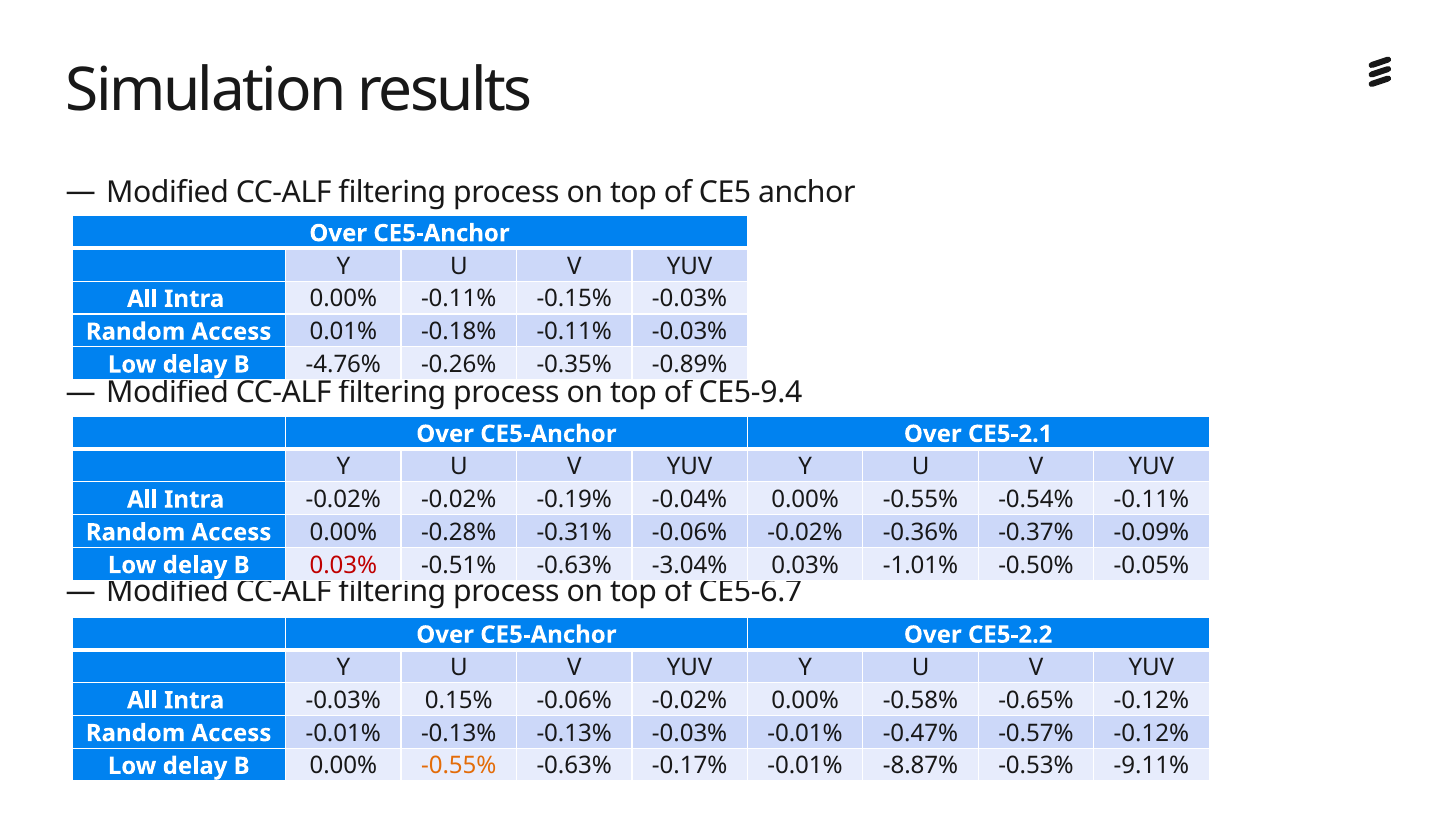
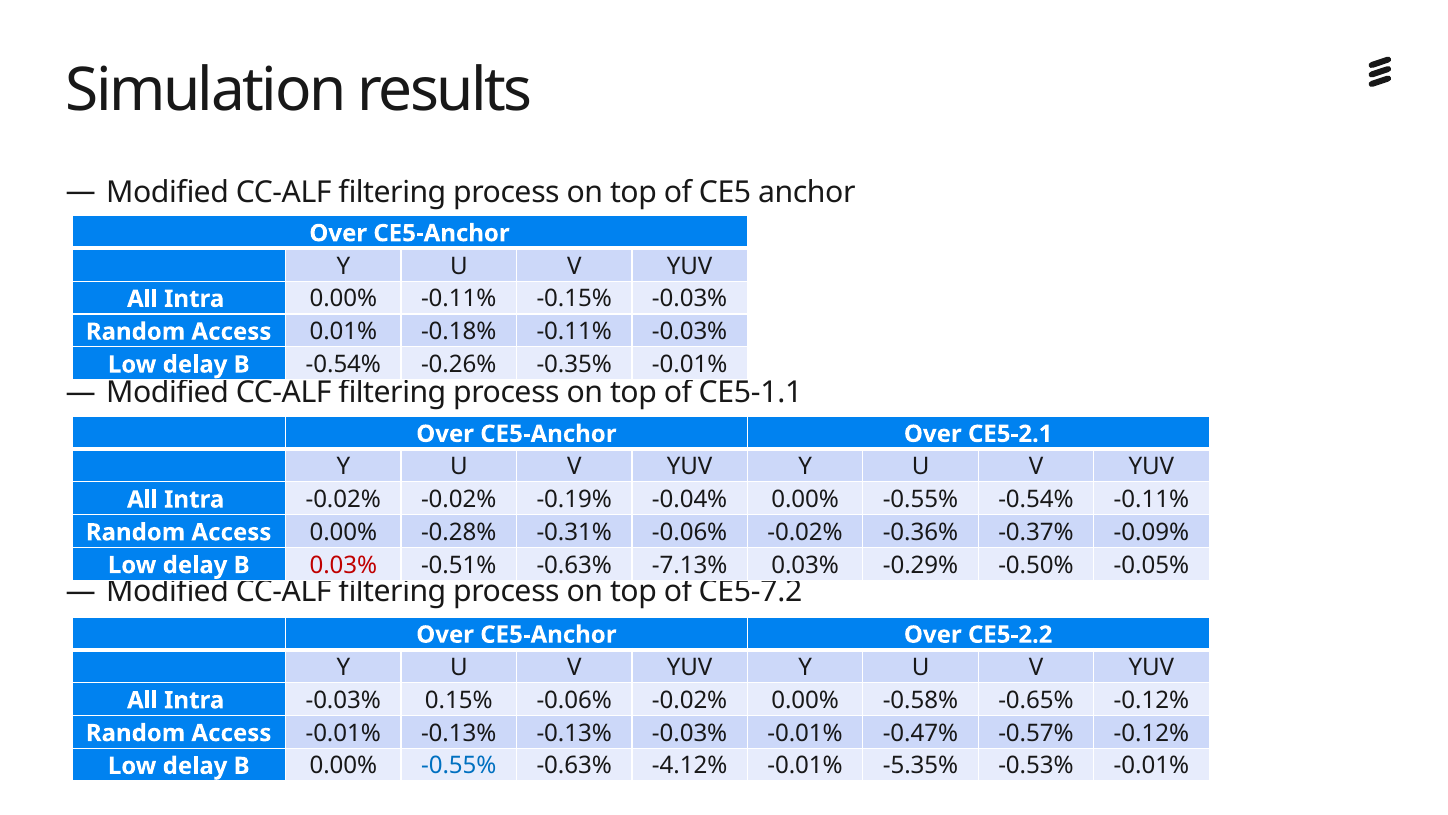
B -4.76%: -4.76% -> -0.54% (343, 364)
-0.35% -0.89%: -0.89% -> -0.01% (690, 364)
CE5-9.4: CE5-9.4 -> CE5-1.1 (751, 393)
-3.04%: -3.04% -> -7.13% (690, 565)
-1.01%: -1.01% -> -0.29% (921, 565)
CE5-6.7: CE5-6.7 -> CE5-7.2 (751, 592)
-0.55% colour: orange -> blue (459, 766)
-0.17%: -0.17% -> -4.12% (690, 766)
-8.87%: -8.87% -> -5.35% (921, 766)
-0.53% -9.11%: -9.11% -> -0.01% (1151, 766)
